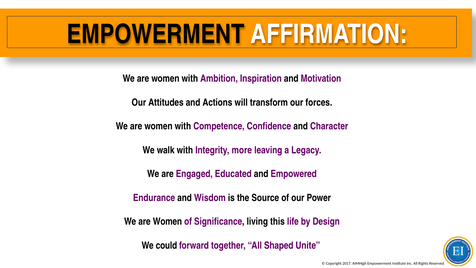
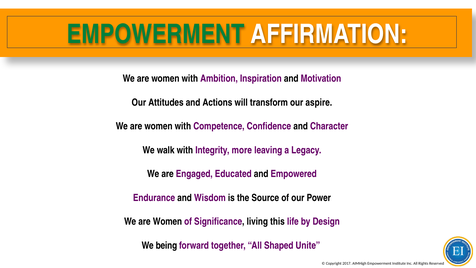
EMPOWERMENT colour: black -> green (156, 34)
forces: forces -> aspire (319, 102)
could: could -> being (166, 245)
